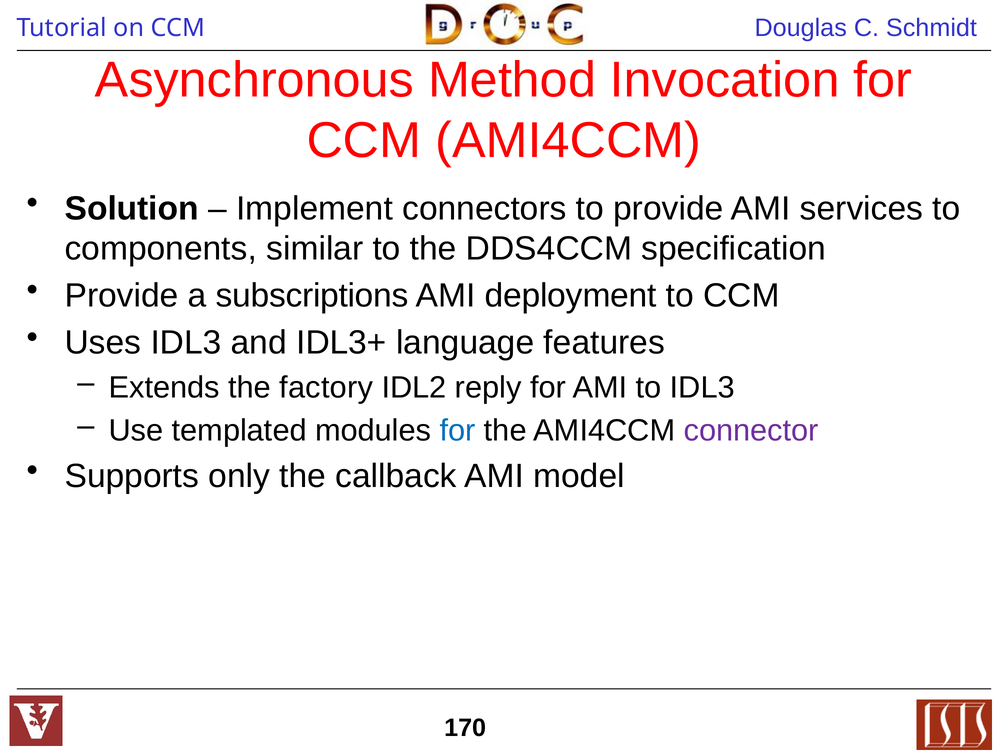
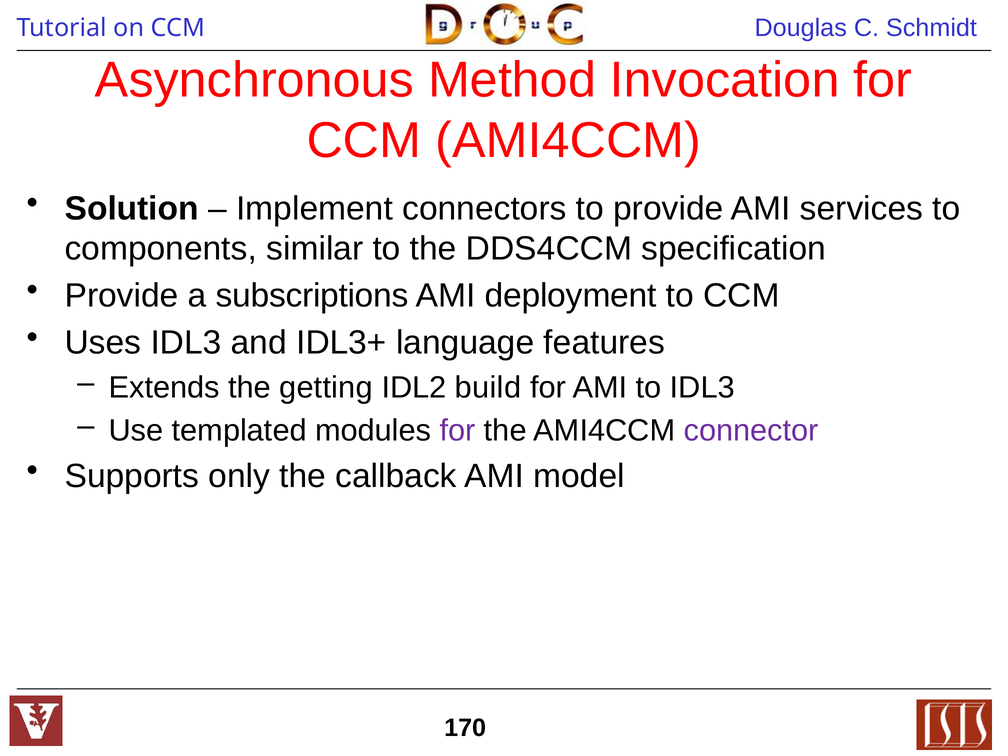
factory: factory -> getting (326, 387)
reply: reply -> build (488, 387)
for colour: blue -> purple (458, 431)
